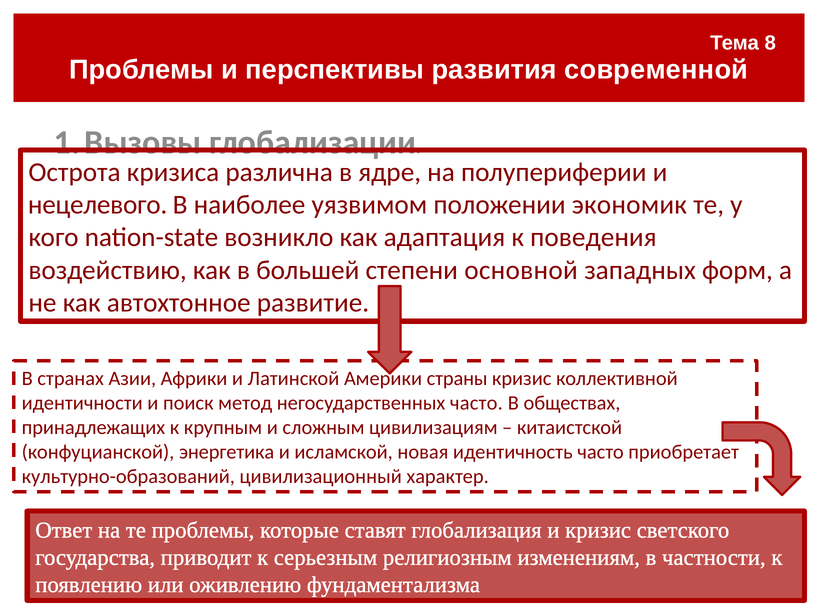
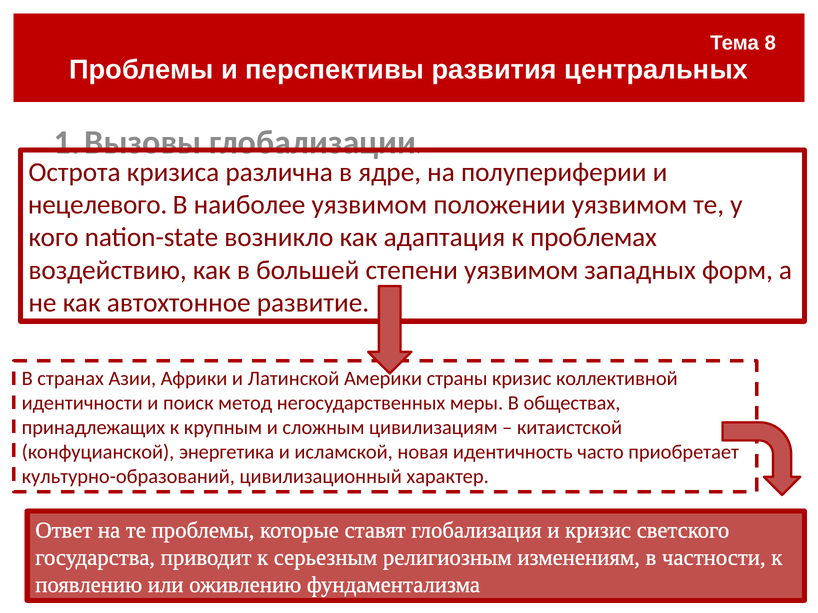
современной: современной -> центральных (656, 70)
положении экономик: экономик -> уязвимом (630, 205)
поведения: поведения -> проблемах (594, 238)
степени основной: основной -> уязвимом (521, 270)
негосударственных часто: часто -> меры (477, 404)
